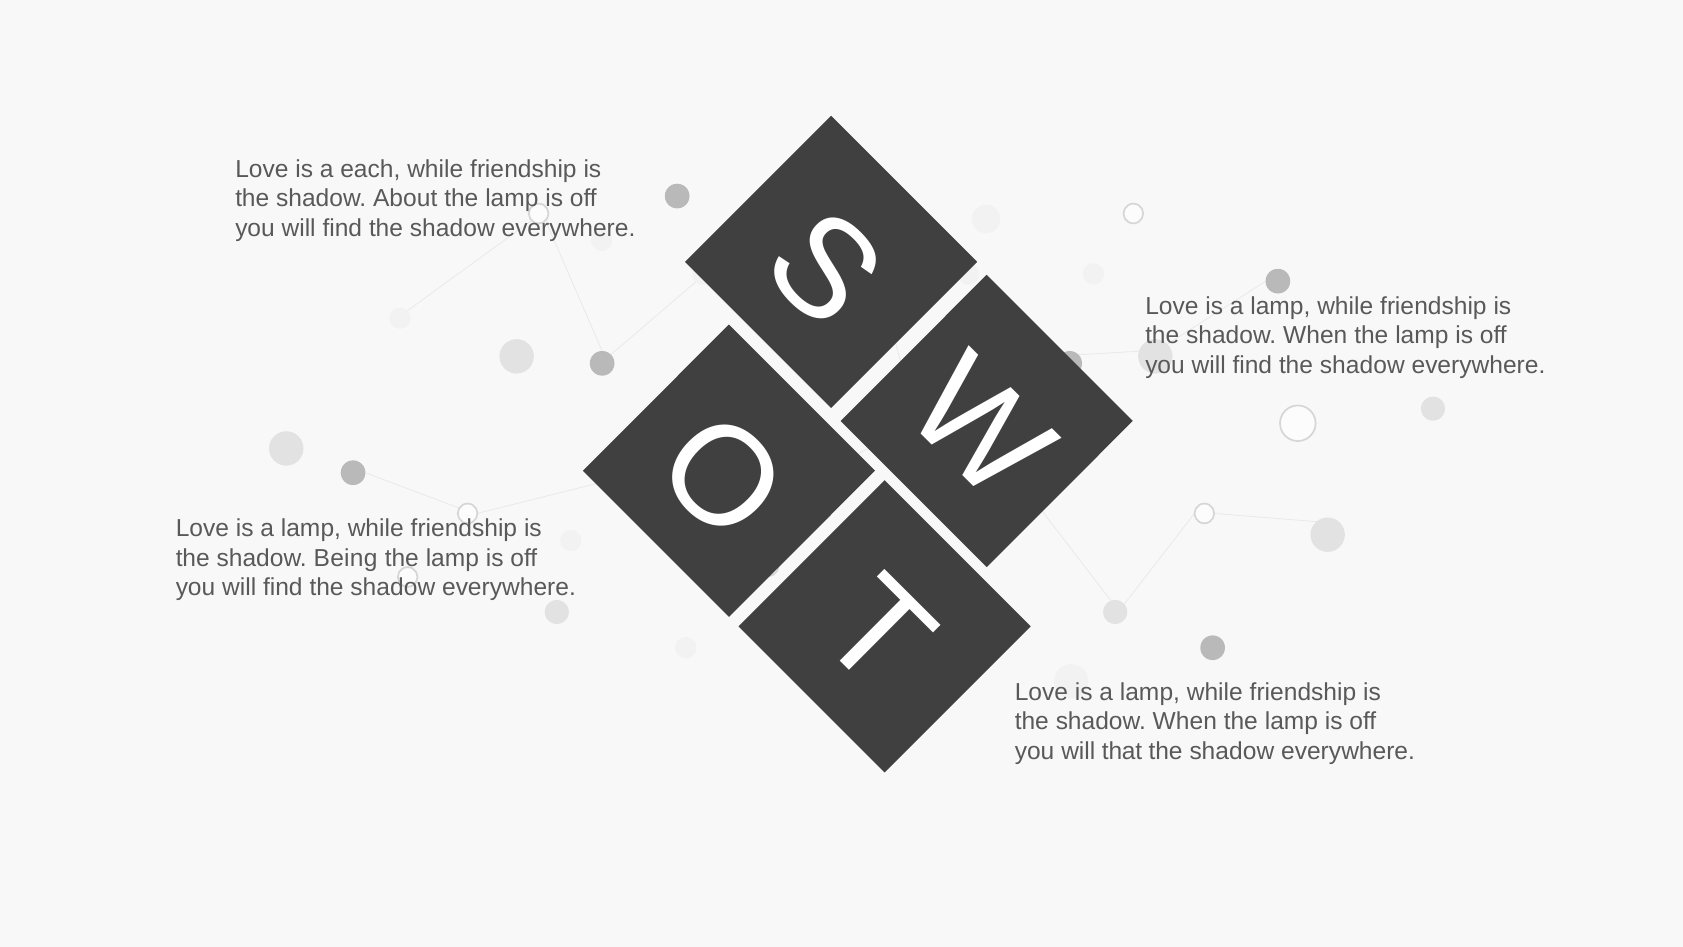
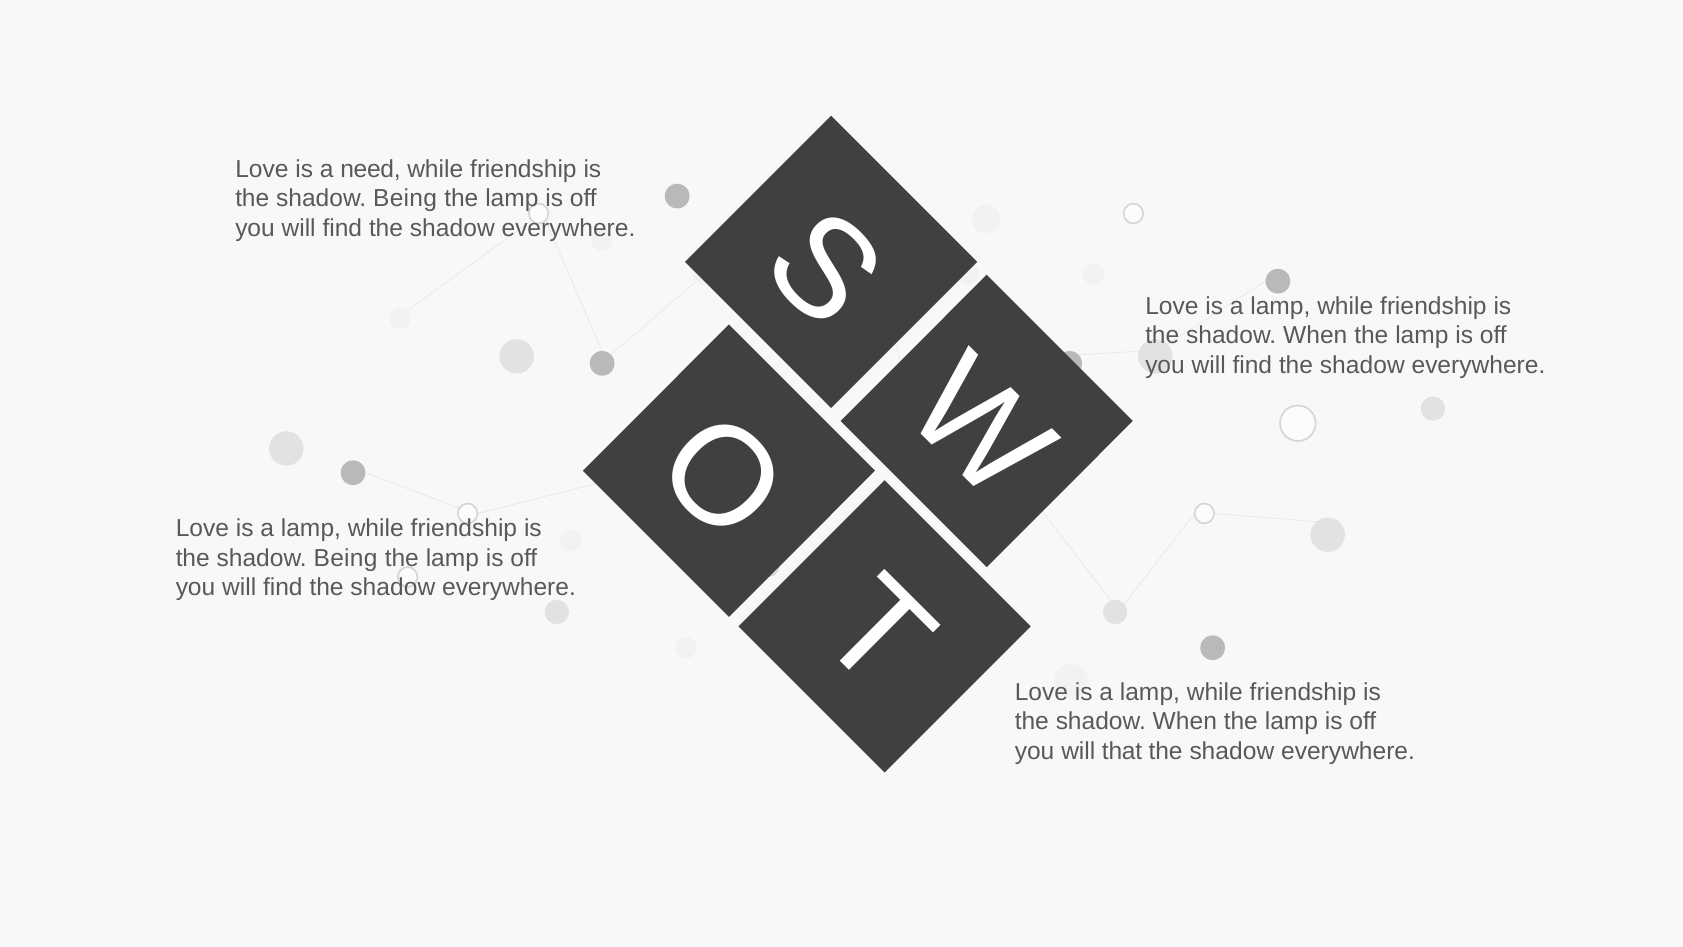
each: each -> need (370, 169)
About: About -> Being (405, 199)
